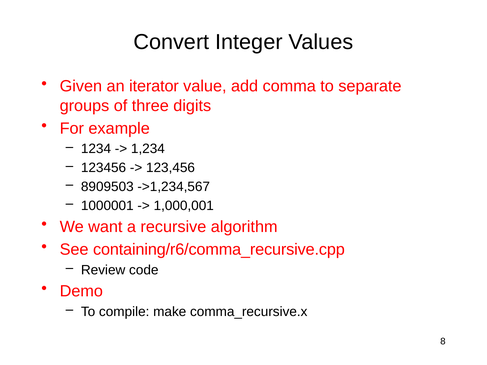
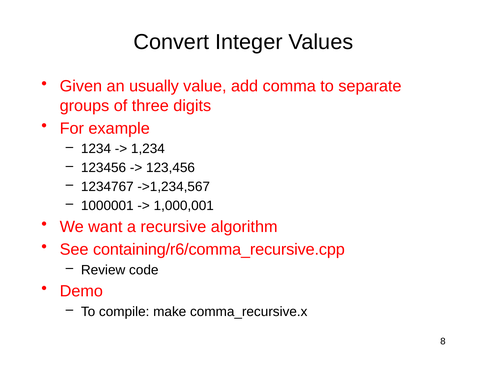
iterator: iterator -> usually (154, 86)
8909503: 8909503 -> 1234767 (107, 187)
